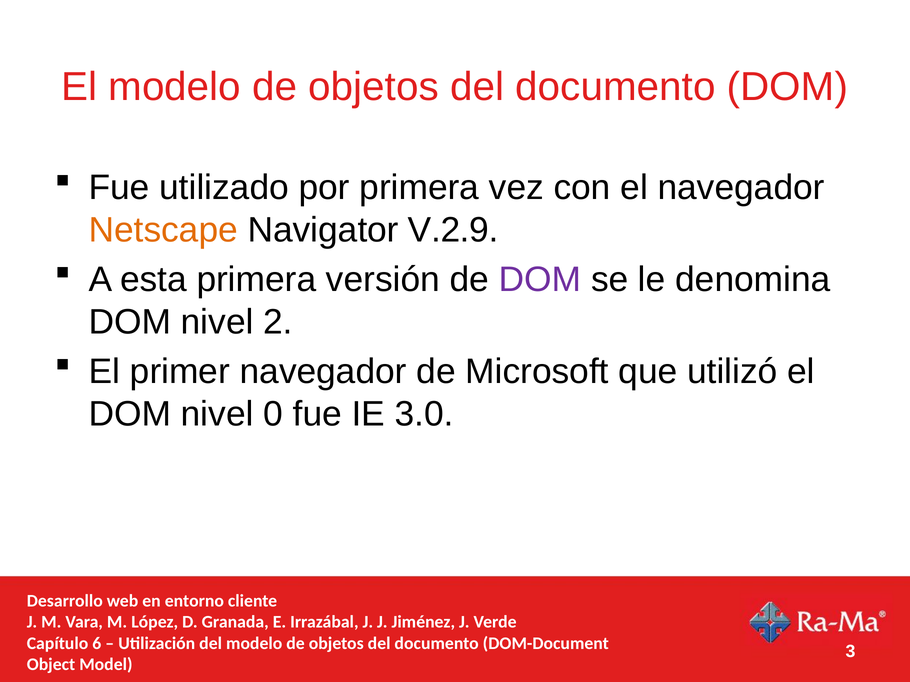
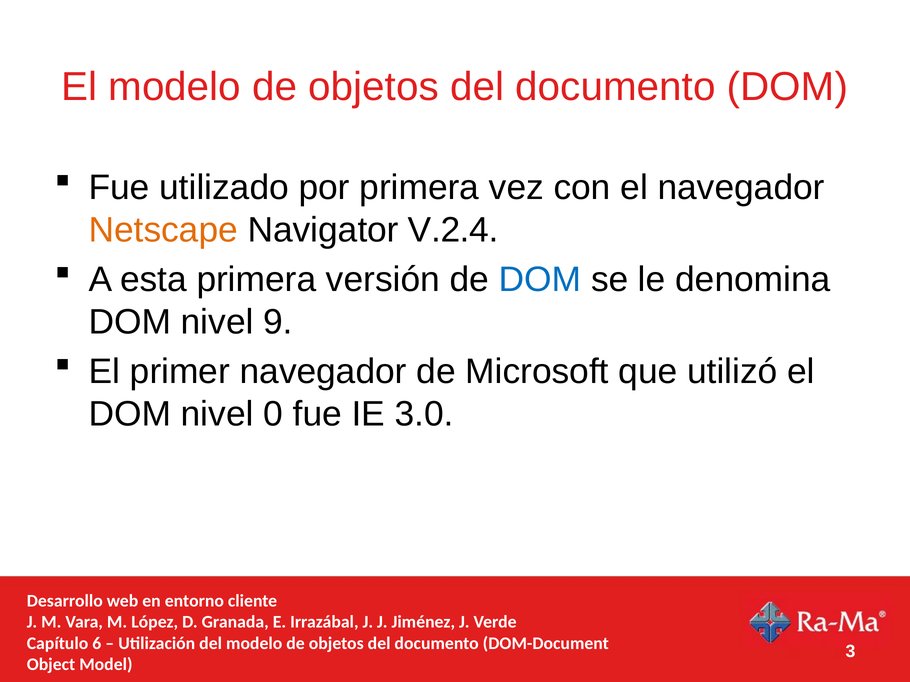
V.2.9: V.2.9 -> V.2.4 (453, 230)
DOM colour: purple -> blue (540, 280)
2: 2 -> 9 (278, 322)
